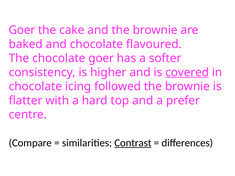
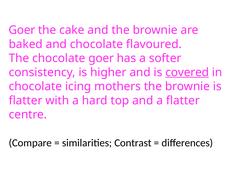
followed: followed -> mothers (118, 87)
a prefer: prefer -> flatter (183, 101)
Contrast underline: present -> none (133, 143)
